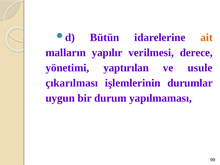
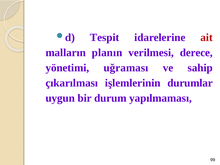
Bütün: Bütün -> Tespit (105, 37)
ait colour: orange -> red (207, 37)
yapılır: yapılır -> planın (107, 53)
yaptırılan: yaptırılan -> uğraması (126, 68)
usule: usule -> sahip (200, 68)
